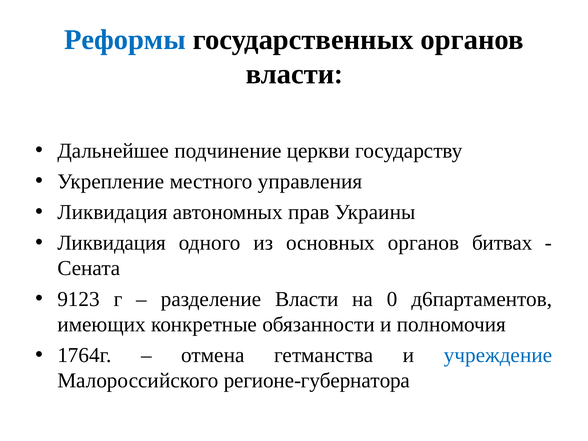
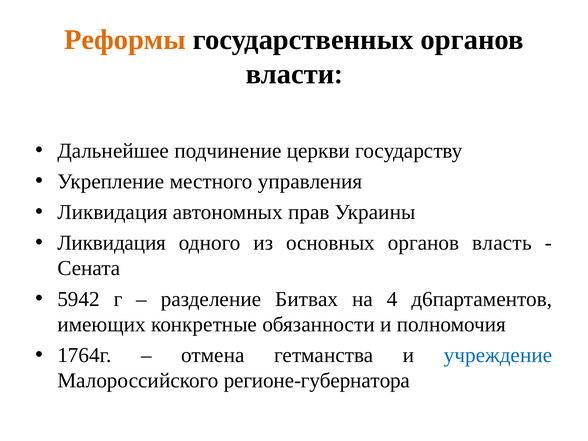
Реформы colour: blue -> orange (125, 40)
битвах: битвах -> власть (502, 243)
9123: 9123 -> 5942 (79, 299)
разделение Власти: Власти -> Битвах (307, 299)
0: 0 -> 4 (392, 299)
